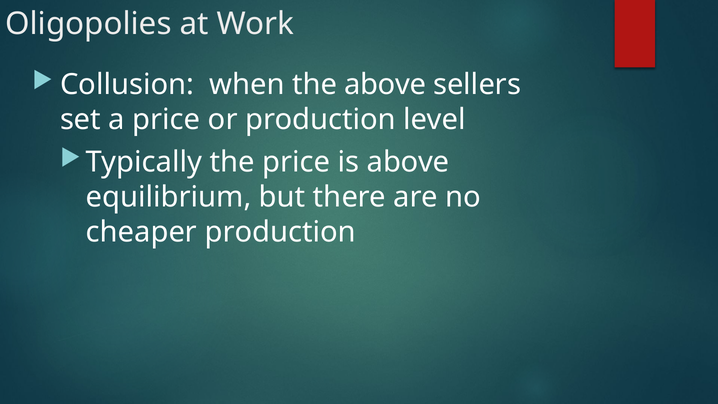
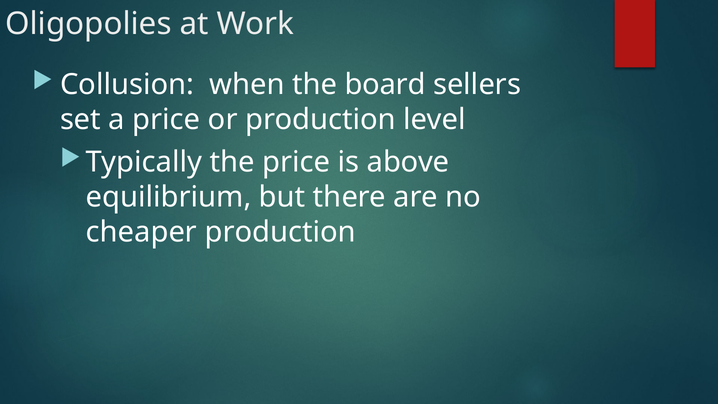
the above: above -> board (385, 85)
